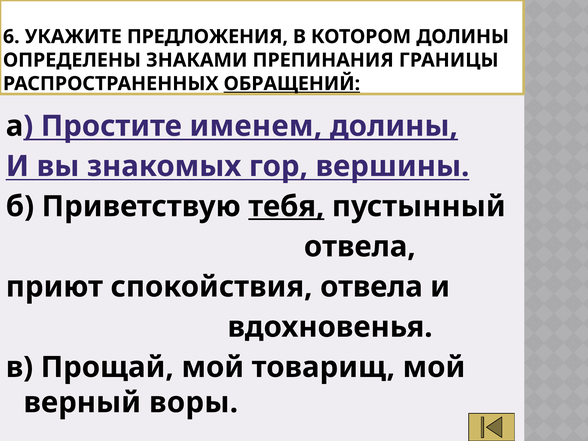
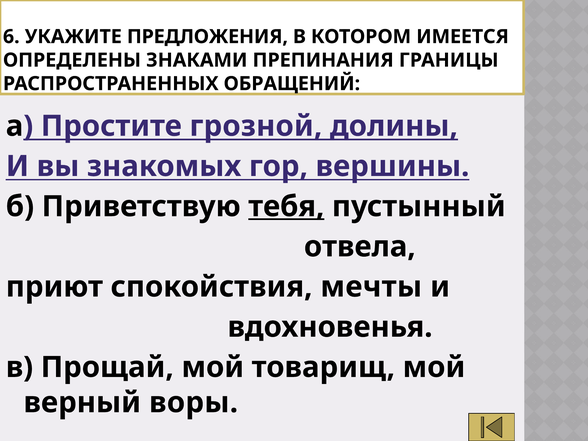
КОТОРОМ ДОЛИНЫ: ДОЛИНЫ -> ИМЕЕТСЯ (463, 37)
ОБРАЩЕНИЙ underline: present -> none (292, 84)
именем: именем -> грозной (256, 126)
спокойствия отвела: отвела -> мечты (371, 287)
